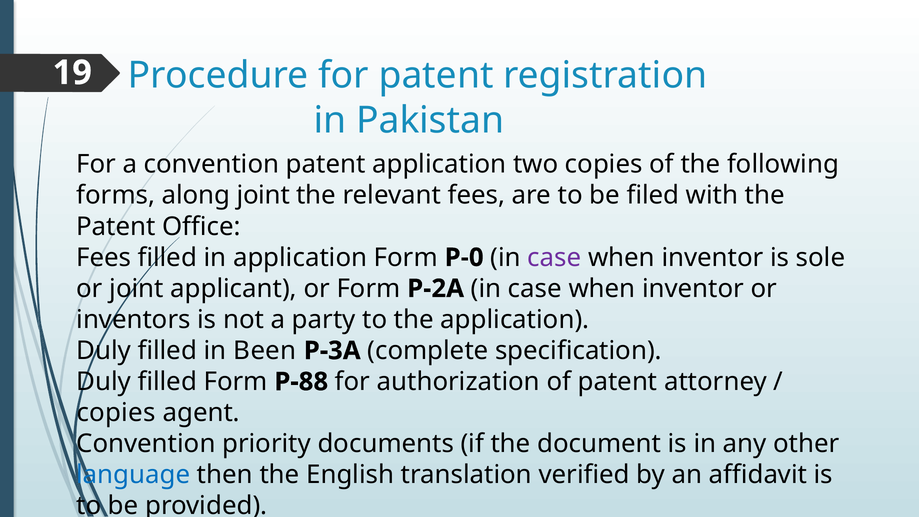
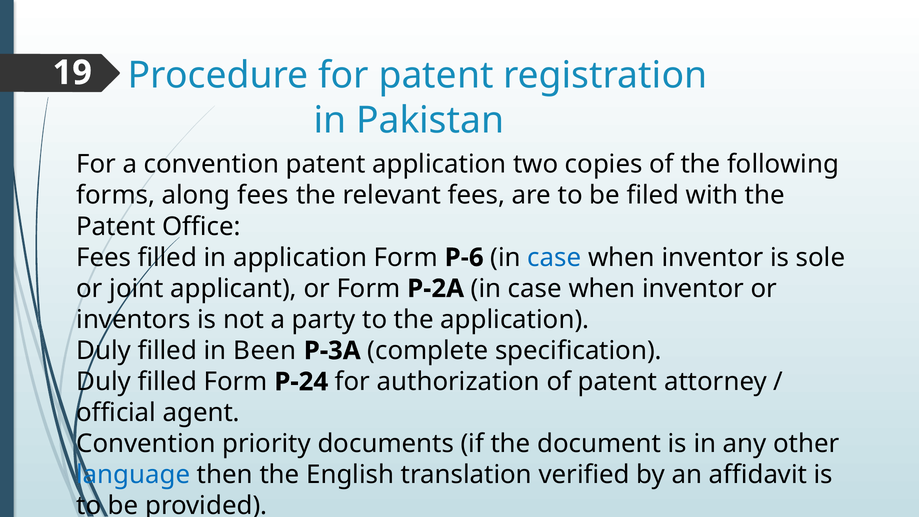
along joint: joint -> fees (263, 195)
P-0: P-0 -> P-6 (464, 258)
case colour: purple -> blue (554, 258)
P-88: P-88 -> P-24 (301, 382)
copies: copies -> official (116, 413)
